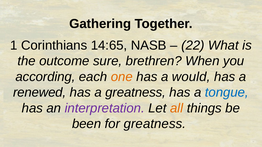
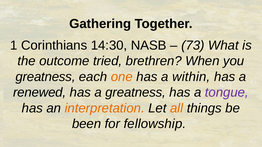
14:65: 14:65 -> 14:30 (109, 46)
22: 22 -> 73 (193, 46)
sure: sure -> tried (108, 61)
according: according -> greatness (45, 77)
would: would -> within (191, 77)
tongue colour: blue -> purple (227, 93)
interpretation colour: purple -> orange (105, 108)
for greatness: greatness -> fellowship (155, 124)
